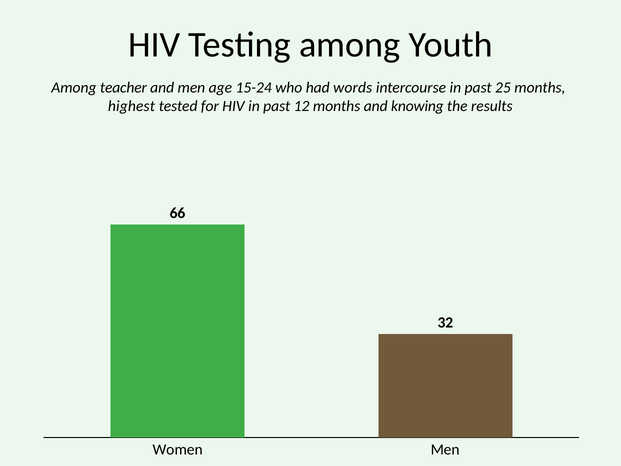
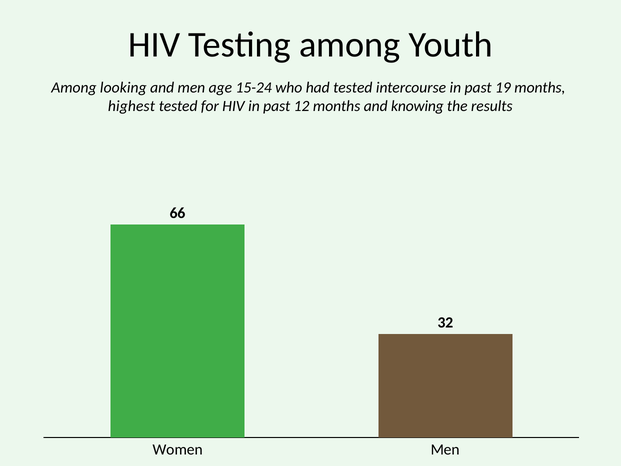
teacher: teacher -> looking (123, 88)
had words: words -> tested (353, 88)
25: 25 -> 19 (503, 88)
